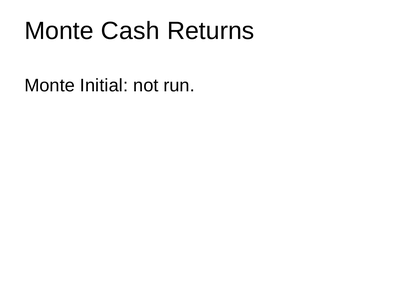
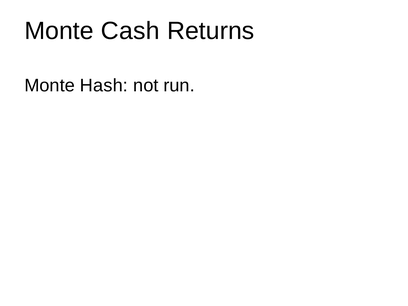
Initial: Initial -> Hash (104, 86)
